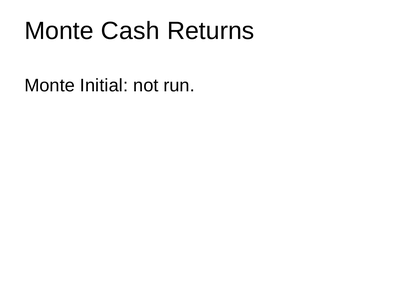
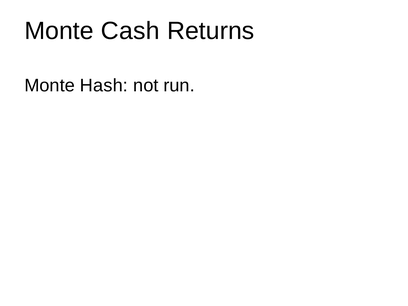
Initial: Initial -> Hash (104, 86)
